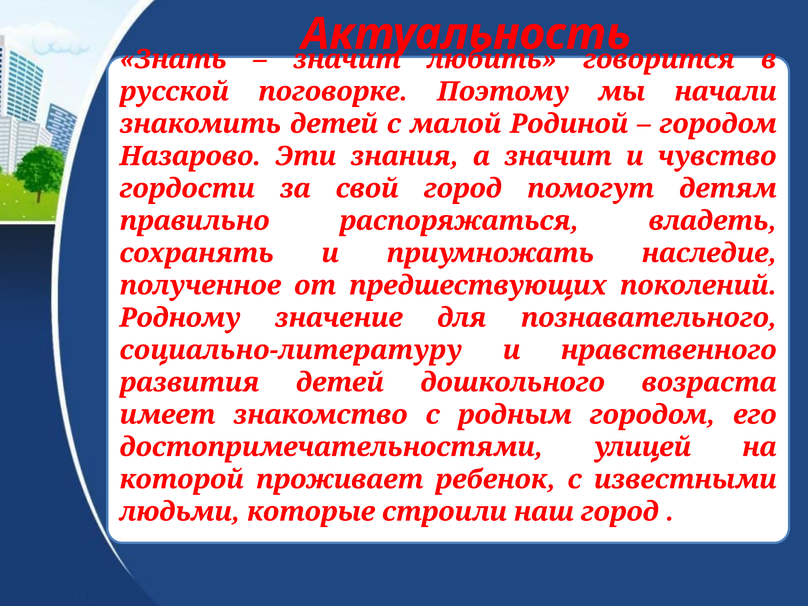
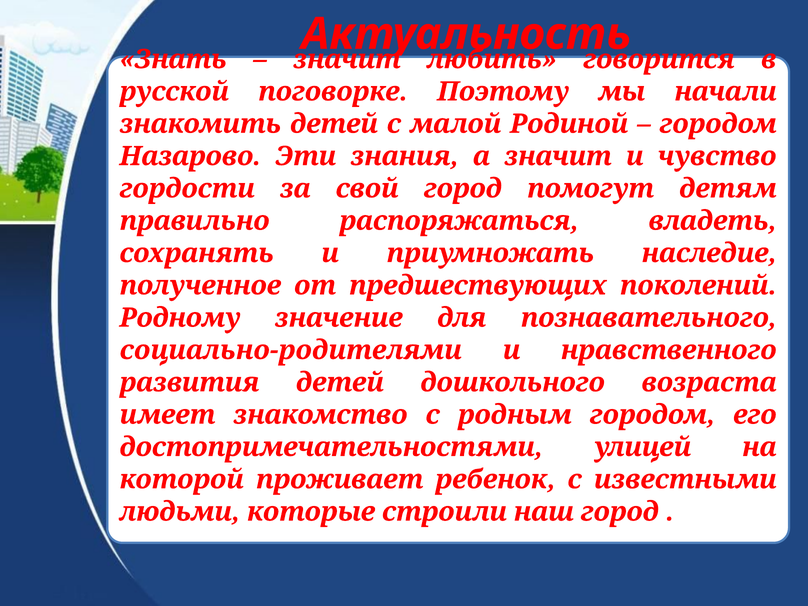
социально-литературу: социально-литературу -> социально-родителями (291, 350)
